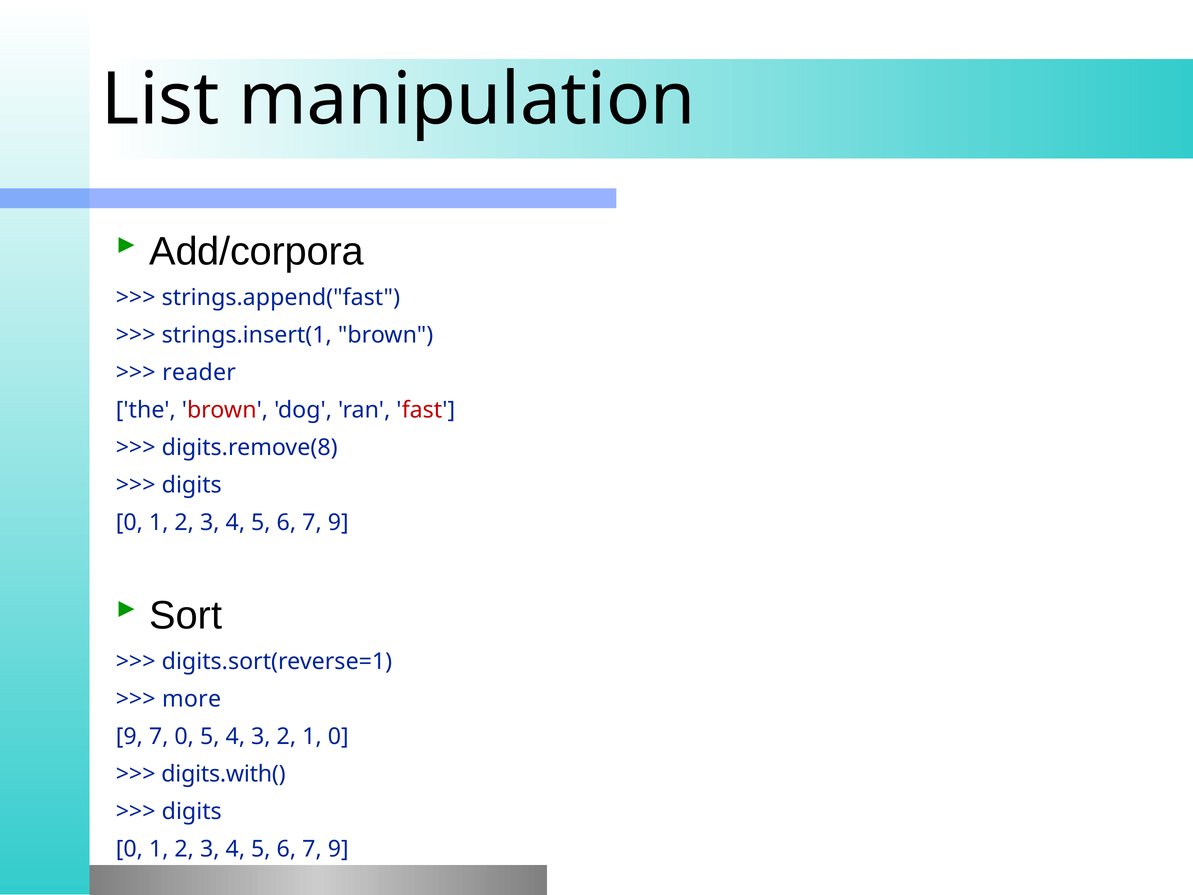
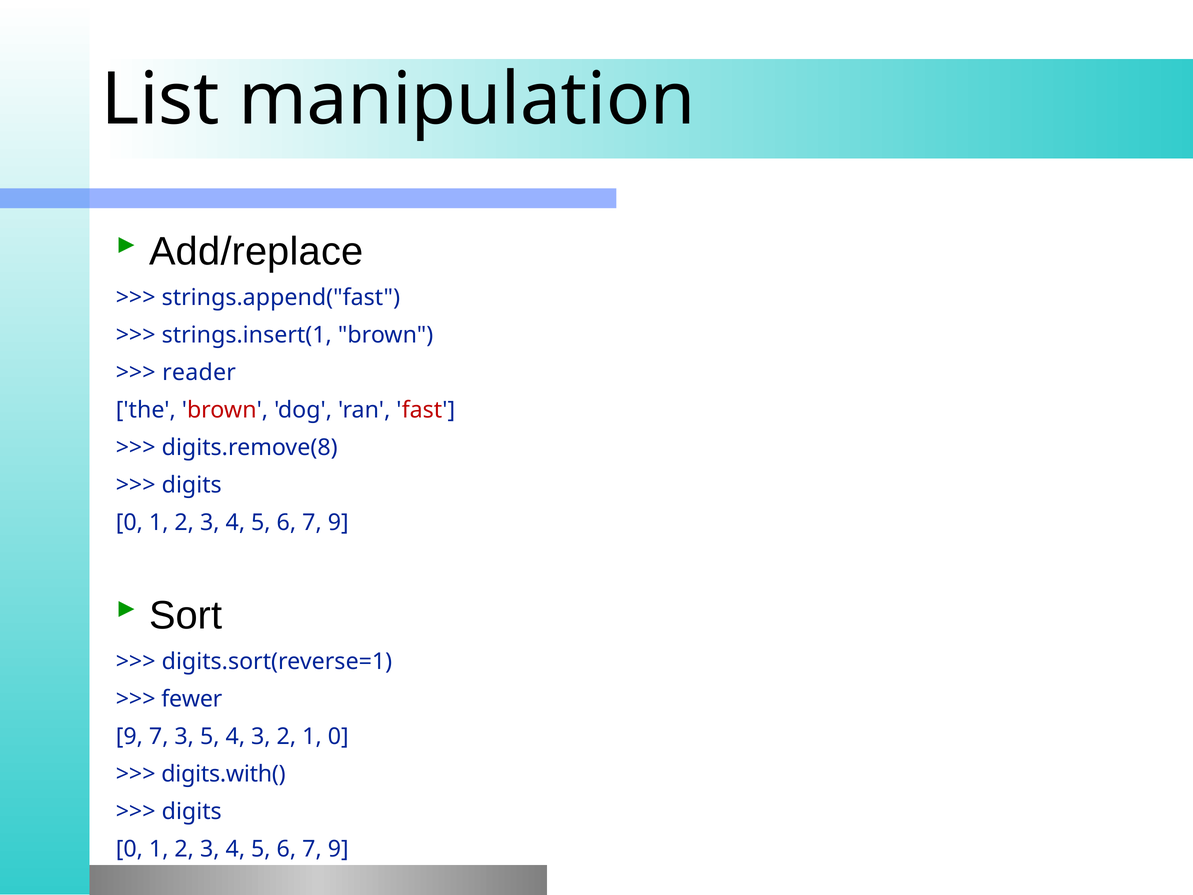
Add/corpora: Add/corpora -> Add/replace (256, 251)
more: more -> fewer (192, 699)
7 0: 0 -> 3 (184, 736)
